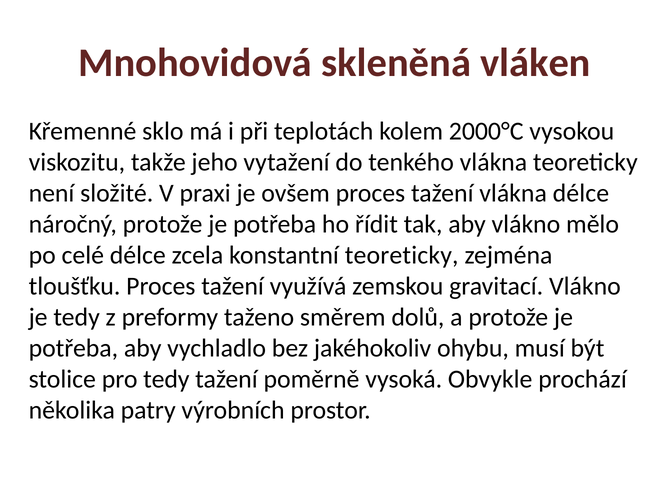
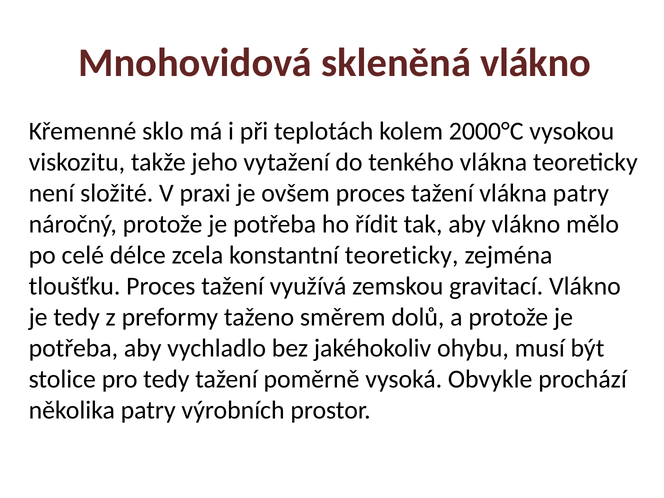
skleněná vláken: vláken -> vlákno (536, 63)
vlákna délce: délce -> patry (581, 193)
